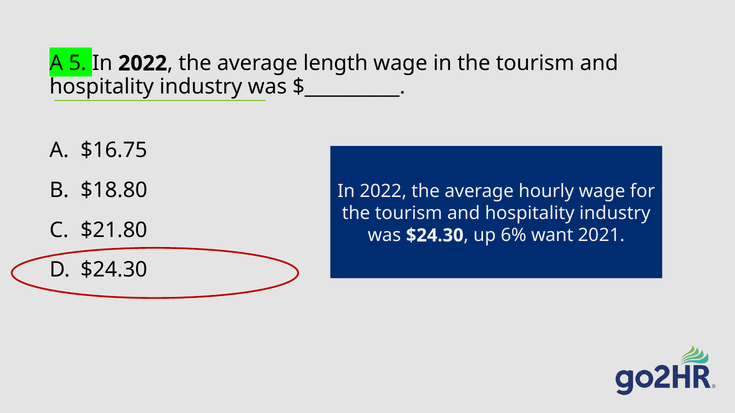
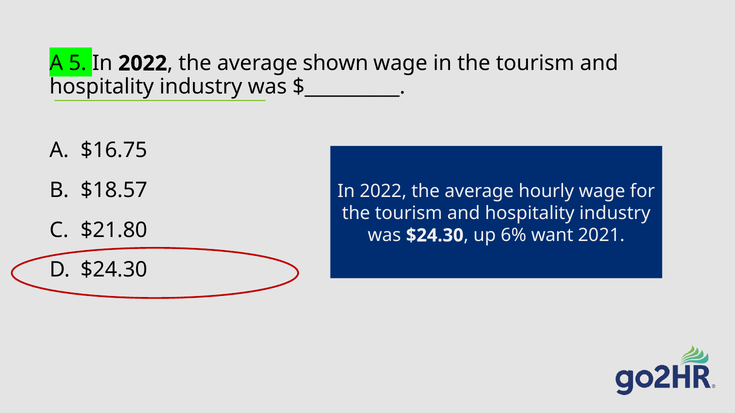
length: length -> shown (336, 63)
$18.80: $18.80 -> $18.57 (114, 190)
